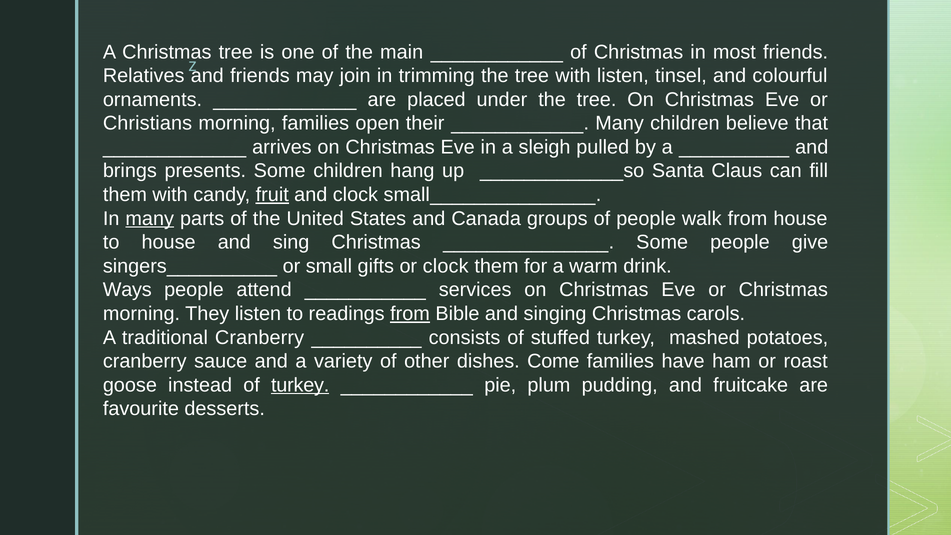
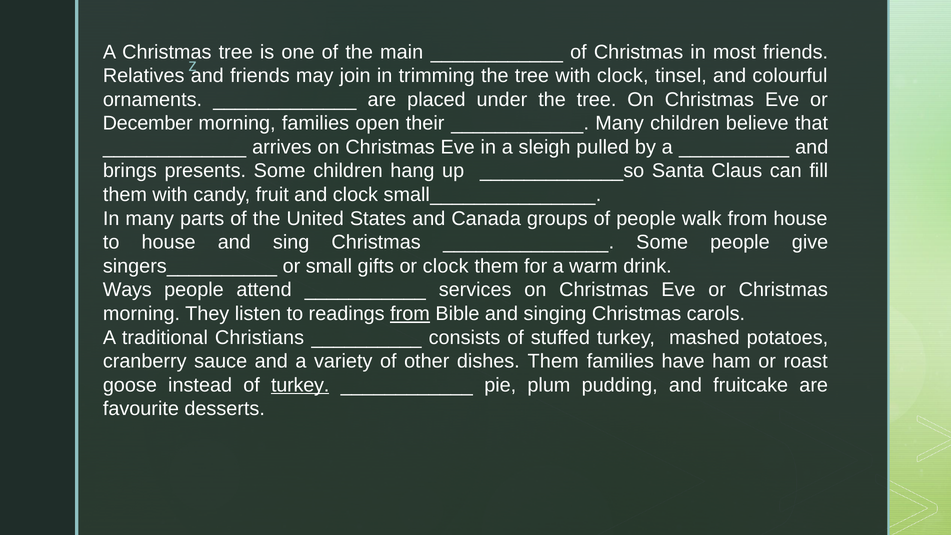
with listen: listen -> clock (623, 76)
Christians: Christians -> December (148, 123)
fruit underline: present -> none (272, 195)
many underline: present -> none (150, 218)
traditional Cranberry: Cranberry -> Christians (260, 337)
dishes Come: Come -> Them (553, 361)
